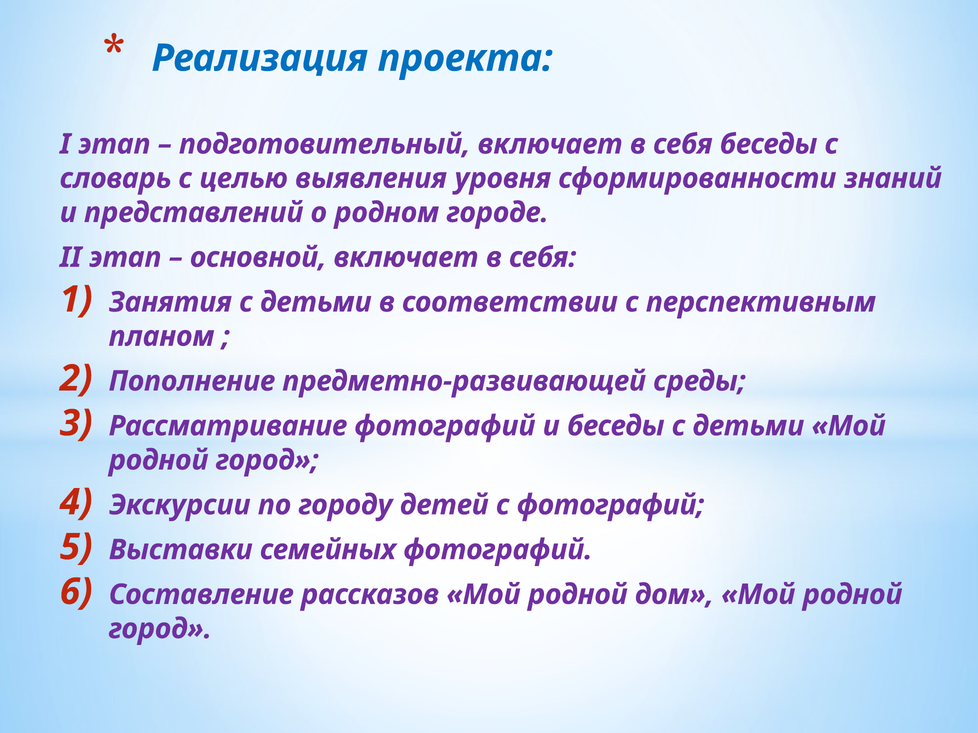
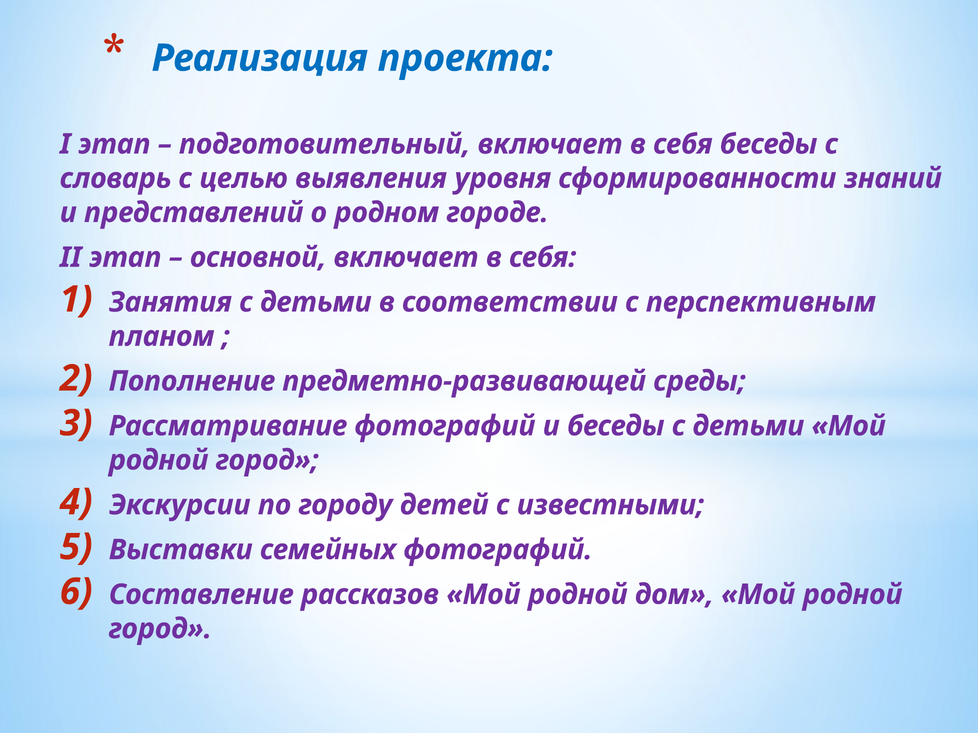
с фотографий: фотографий -> известными (611, 505)
